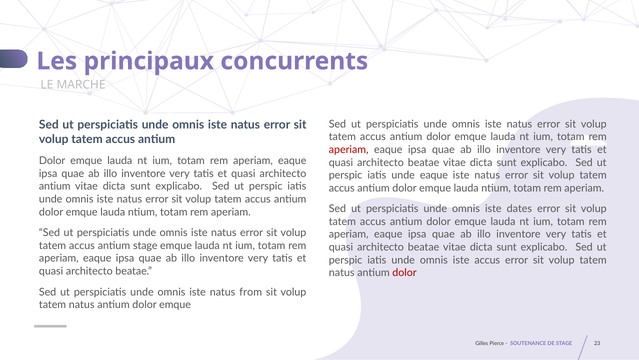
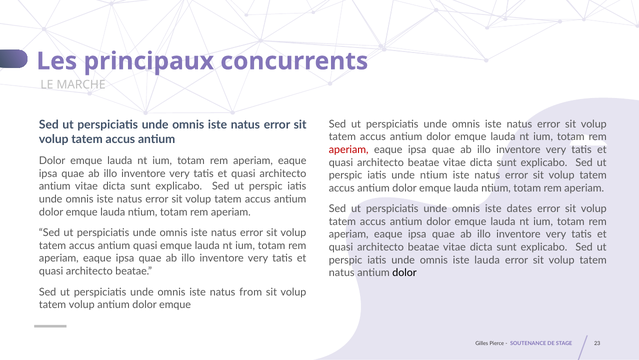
unde eaque: eaque -> ntium (434, 175)
antium stage: stage -> quasi (145, 245)
iste accus: accus -> lauda (487, 260)
dolor colour: red -> black (405, 272)
natus: natus -> volup (82, 304)
